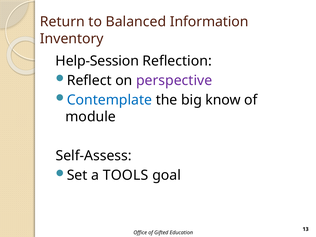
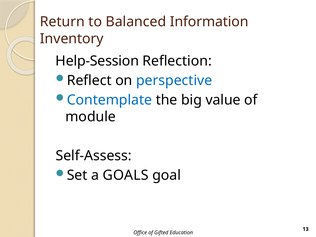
perspective colour: purple -> blue (174, 80)
know: know -> value (223, 100)
TOOLS: TOOLS -> GOALS (126, 175)
